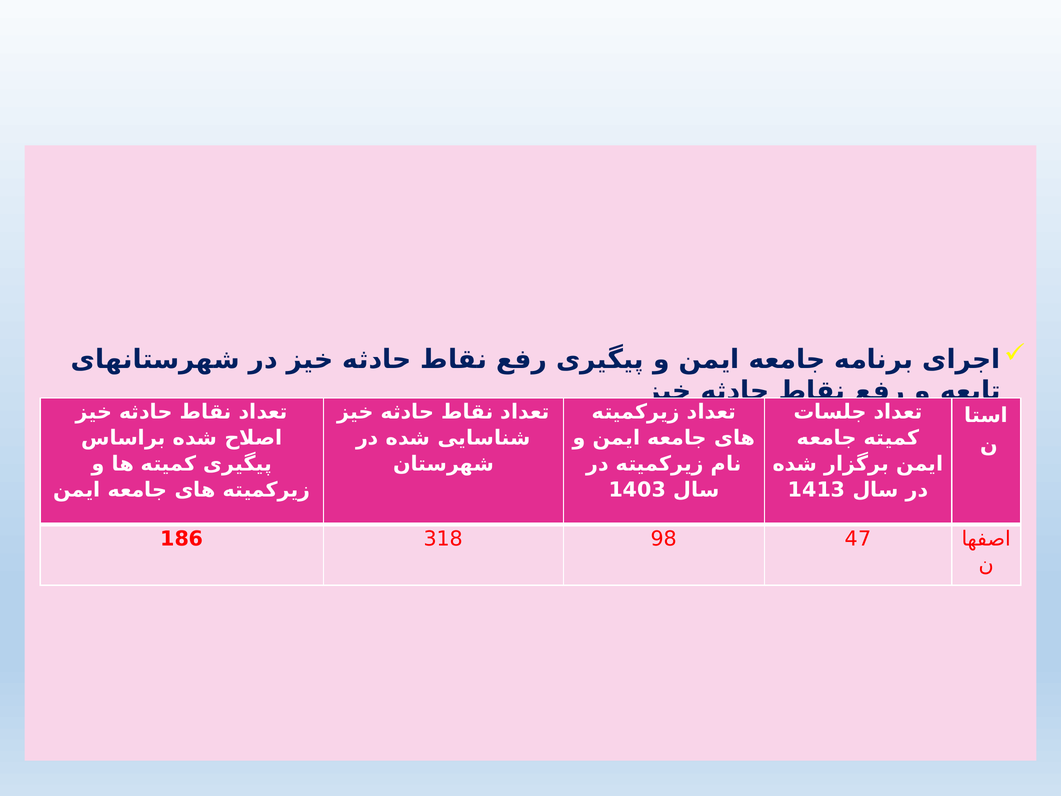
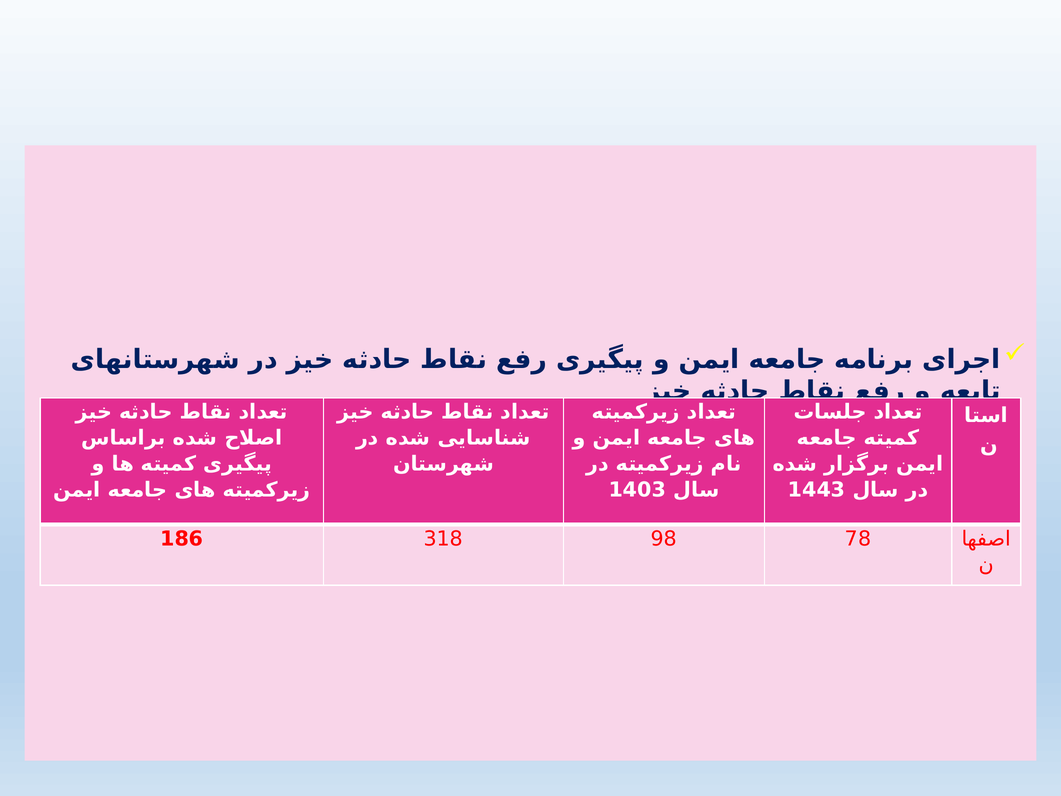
1413: 1413 -> 1443 (817, 490)
47: 47 -> 78 (858, 539)
